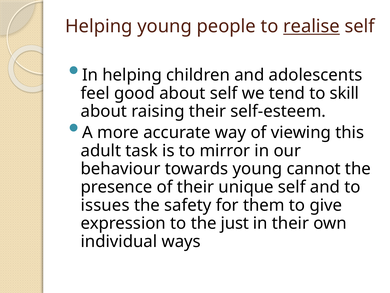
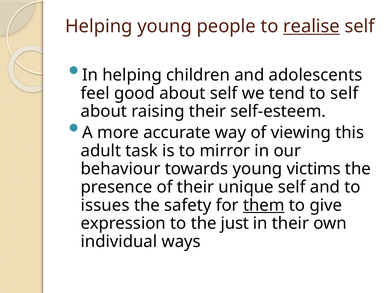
to skill: skill -> self (344, 93)
cannot: cannot -> victims (314, 169)
them underline: none -> present (264, 205)
